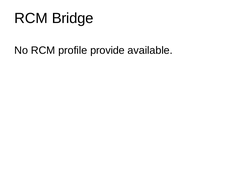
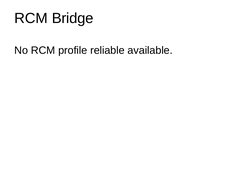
provide: provide -> reliable (107, 50)
